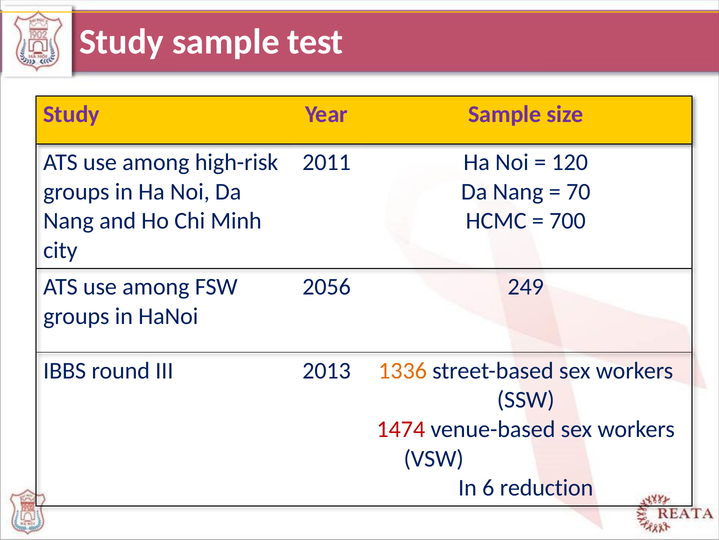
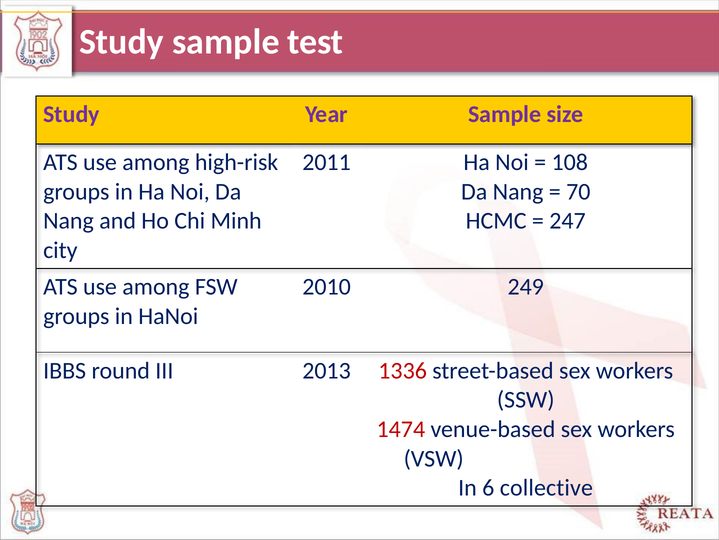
120: 120 -> 108 (570, 162)
700: 700 -> 247 (567, 221)
2056: 2056 -> 2010 (327, 286)
1336 colour: orange -> red (403, 370)
reduction: reduction -> collective (546, 487)
